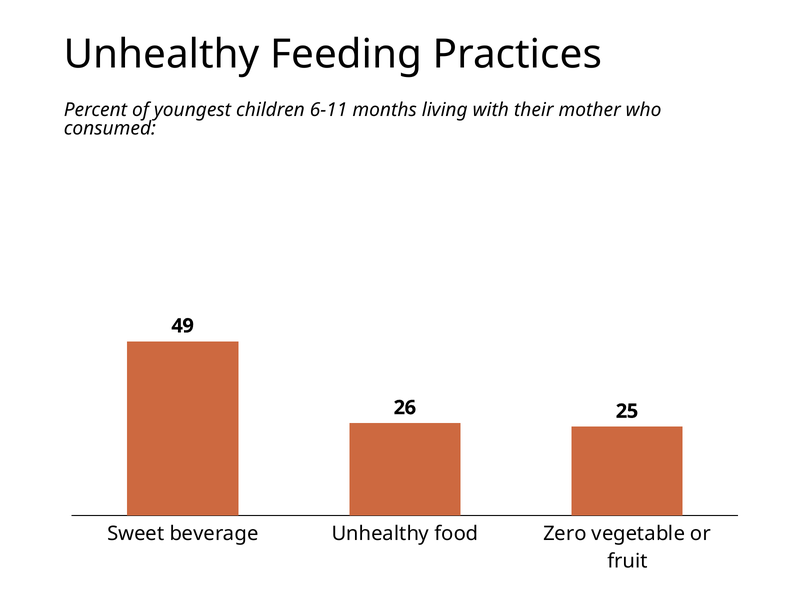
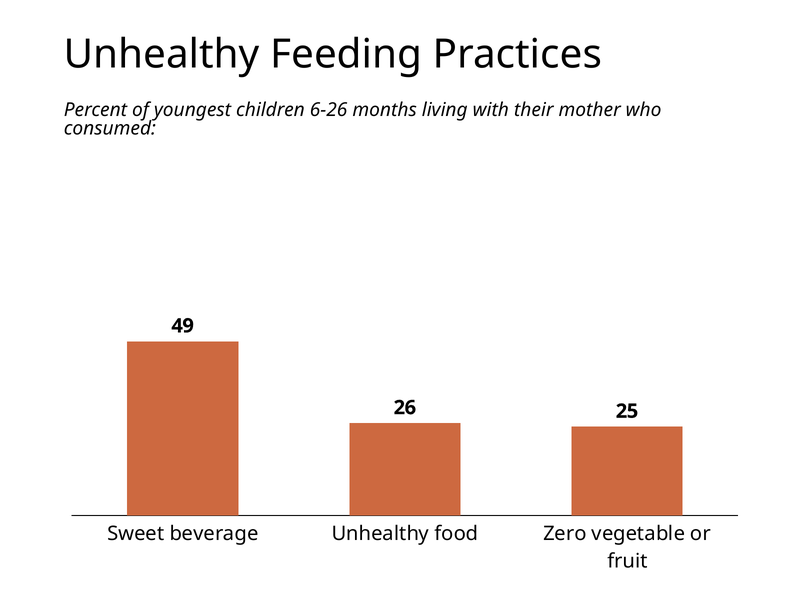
6-11: 6-11 -> 6-26 (329, 110)
